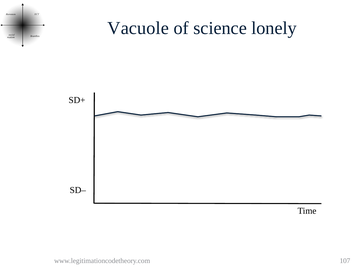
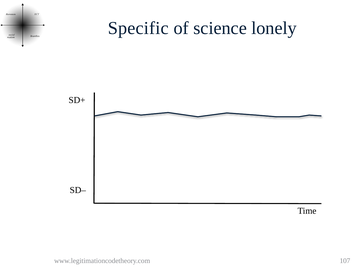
Vacuole: Vacuole -> Specific (138, 28)
